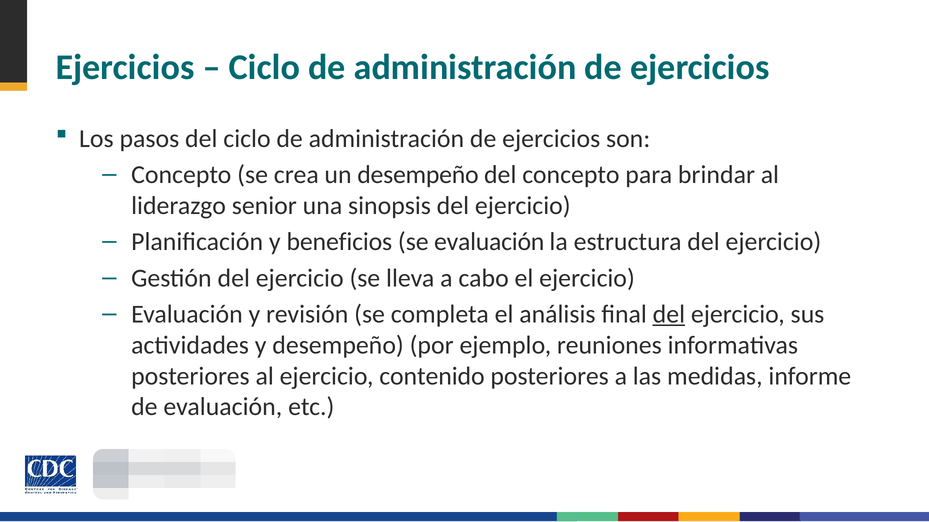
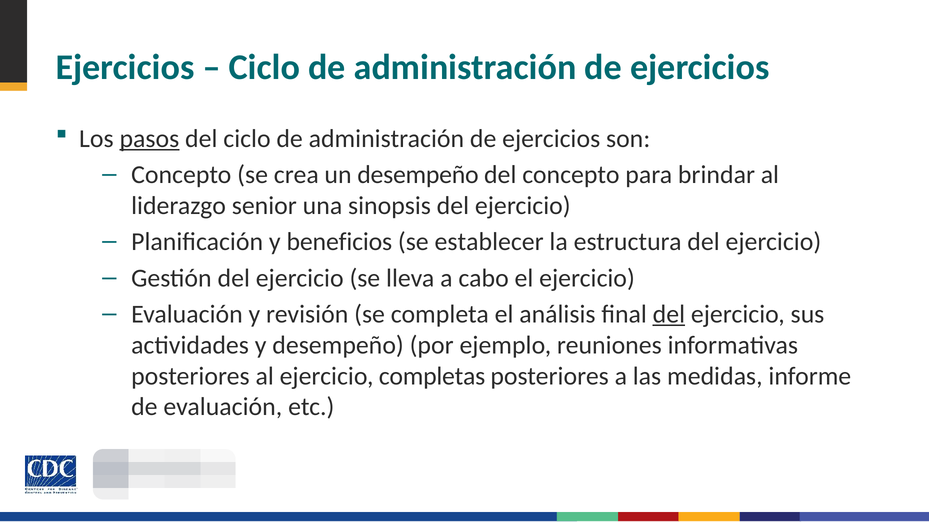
pasos underline: none -> present (149, 139)
se evaluación: evaluación -> establecer (489, 242)
contenido: contenido -> completas (432, 376)
